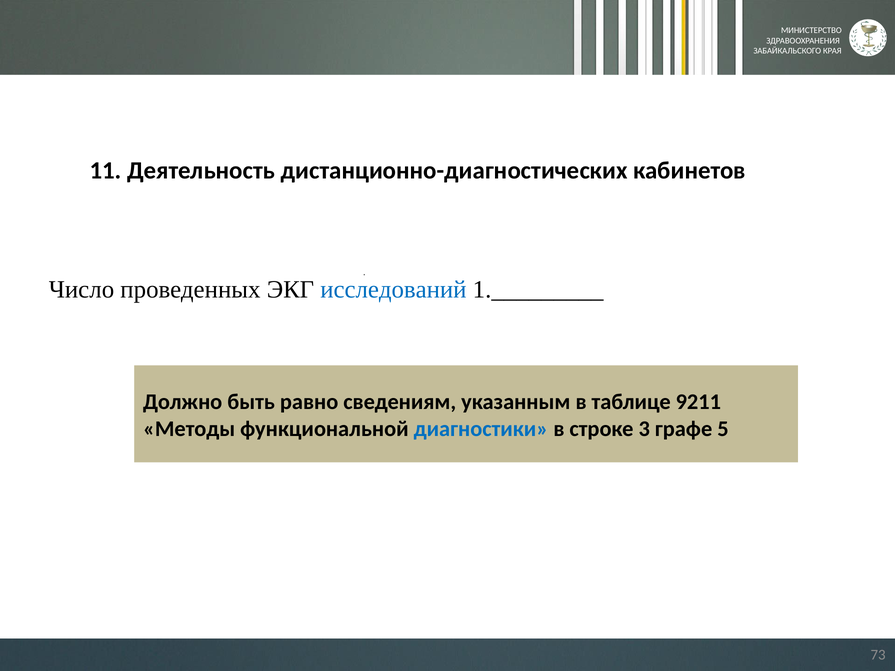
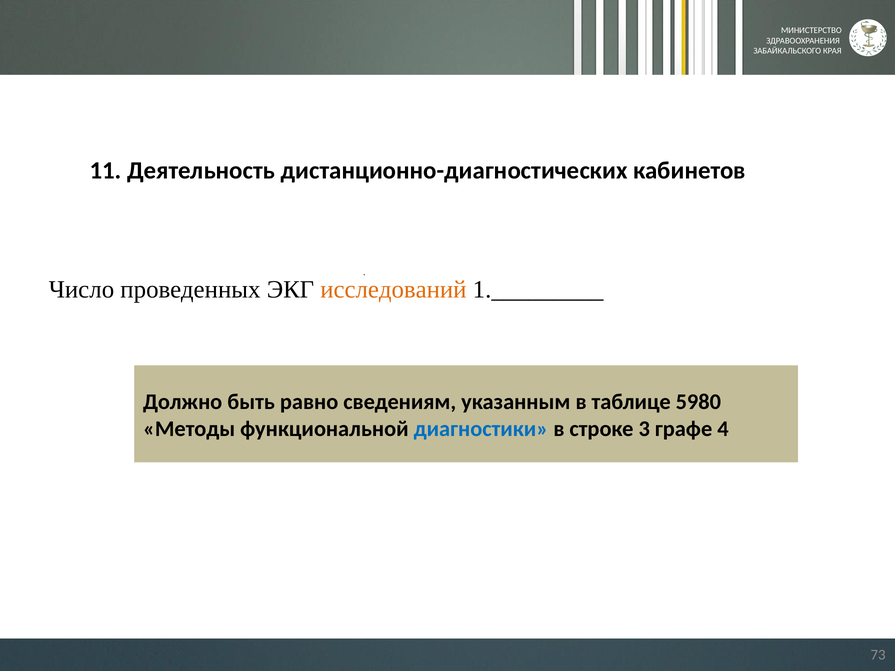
исследований colour: blue -> orange (393, 290)
9211: 9211 -> 5980 (698, 402)
5: 5 -> 4 (723, 429)
